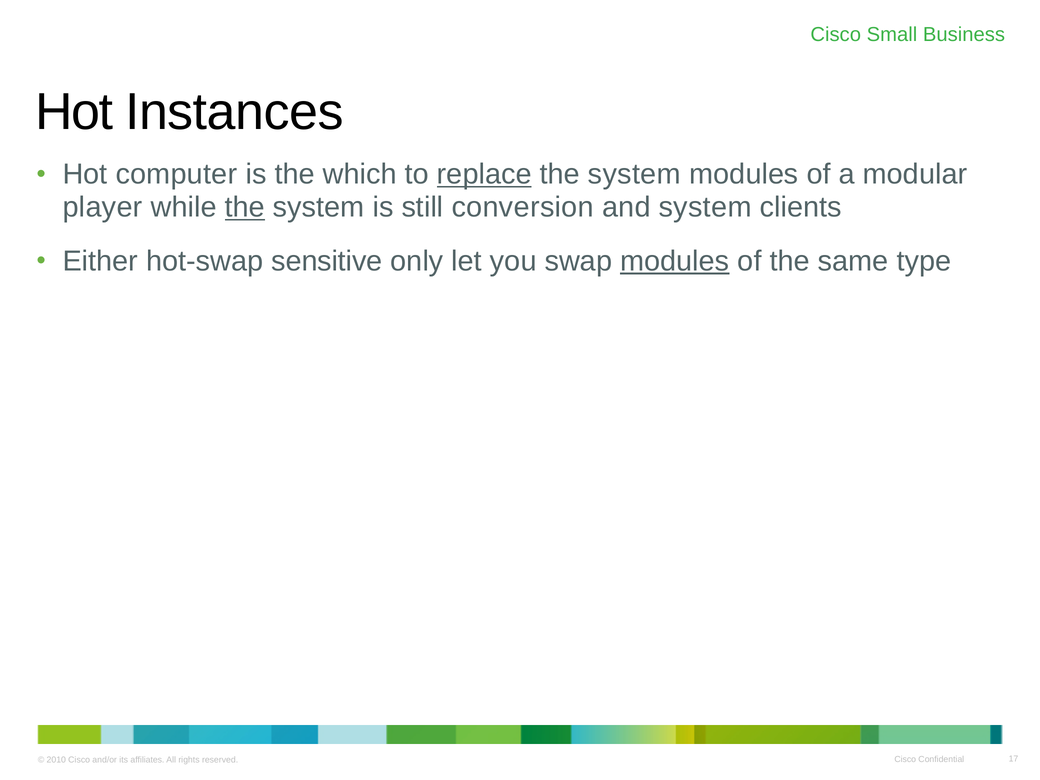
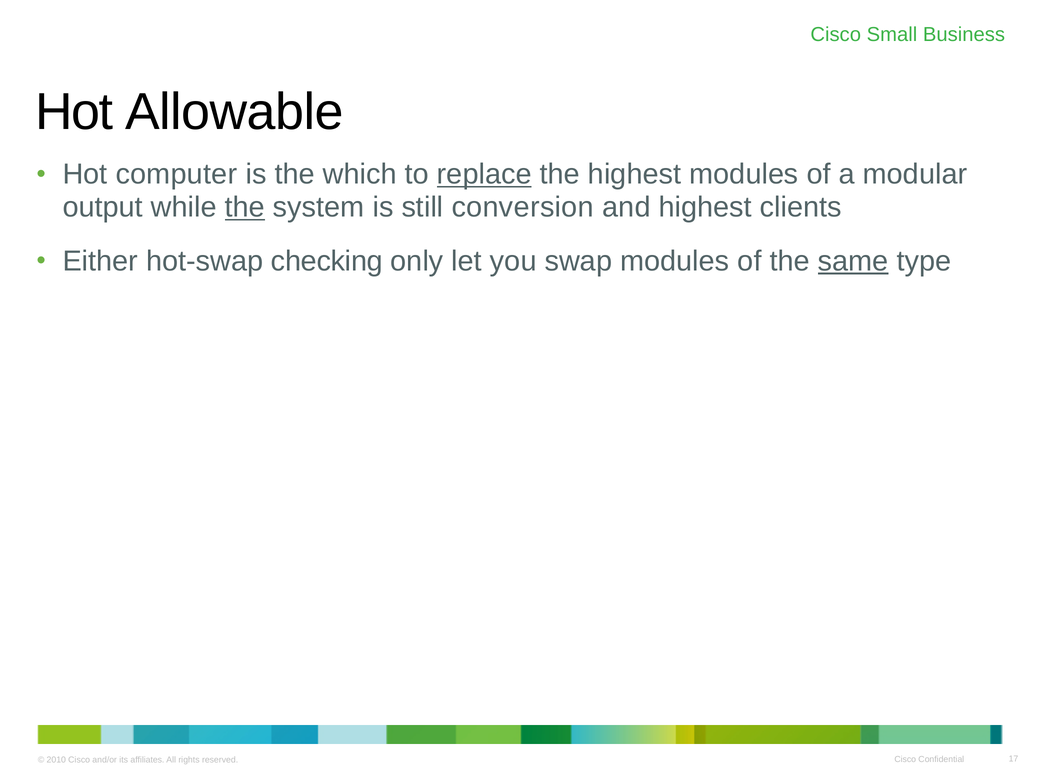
Instances: Instances -> Allowable (234, 112)
system: system -> highest (635, 174)
player: player -> output (103, 207)
and system: system -> highest (705, 207)
sensitive: sensitive -> checking (327, 261)
modules underline: present -> none (675, 261)
same underline: none -> present (853, 261)
